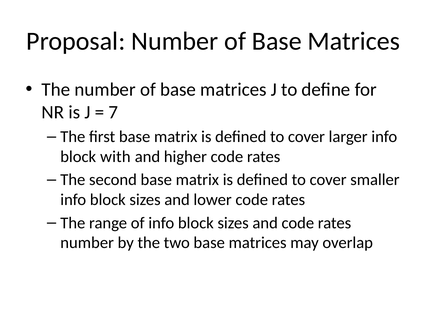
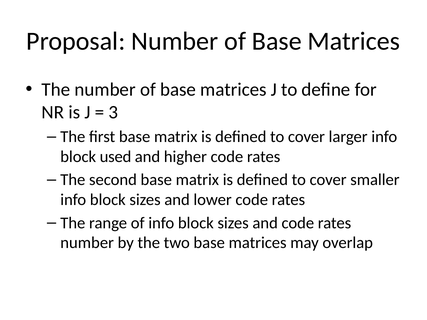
7: 7 -> 3 (113, 112)
with: with -> used (116, 157)
